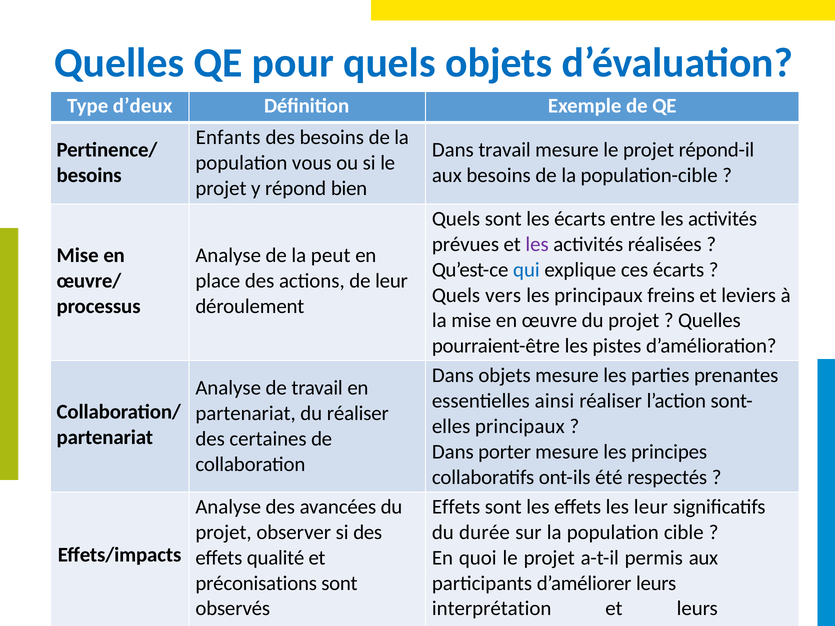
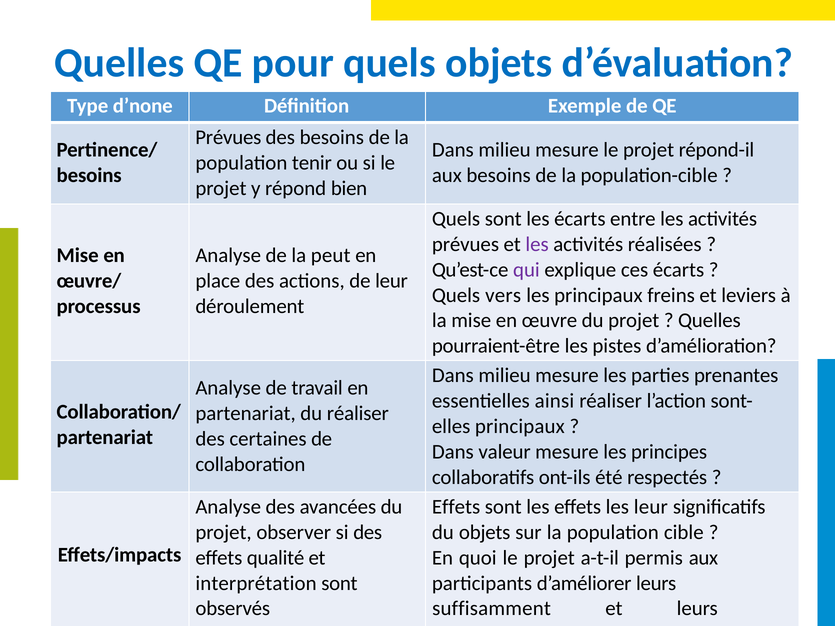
d’deux: d’deux -> d’none (143, 106)
Enfants: Enfants -> Prévues (228, 137)
travail: travail -> milieu (505, 150)
vous: vous -> tenir (312, 163)
qui colour: blue -> purple (526, 270)
objets: objets -> milieu (505, 375)
porter: porter -> valeur (505, 452)
du durée: durée -> objets (485, 532)
préconisations: préconisations -> interprétation (256, 583)
interprétation: interprétation -> suffisamment (492, 609)
